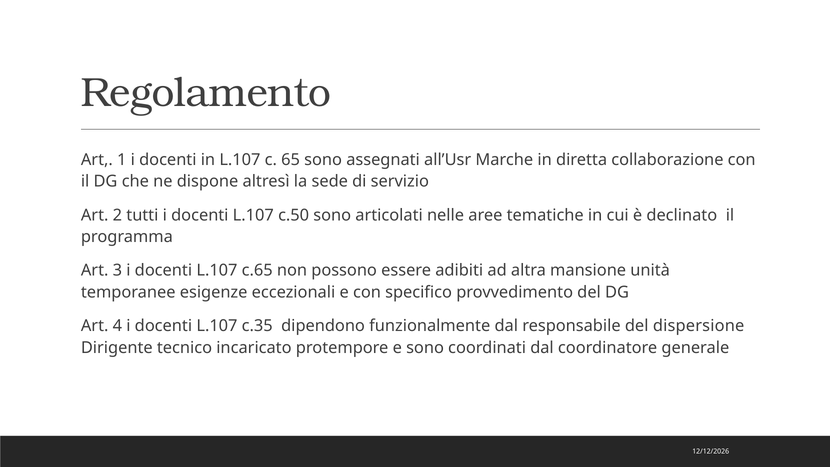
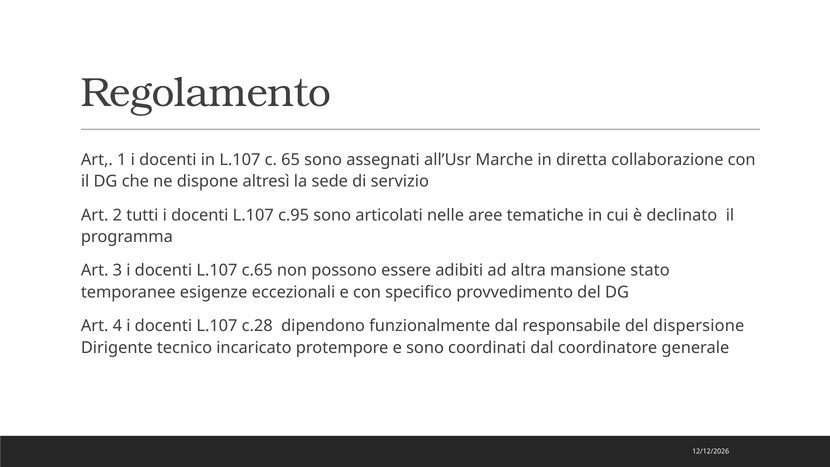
c.50: c.50 -> c.95 (294, 215)
unità: unità -> stato (650, 270)
c.35: c.35 -> c.28 (257, 326)
